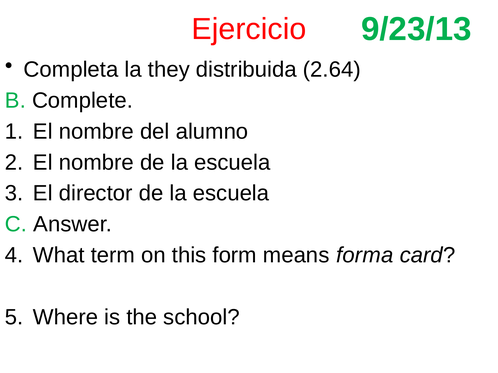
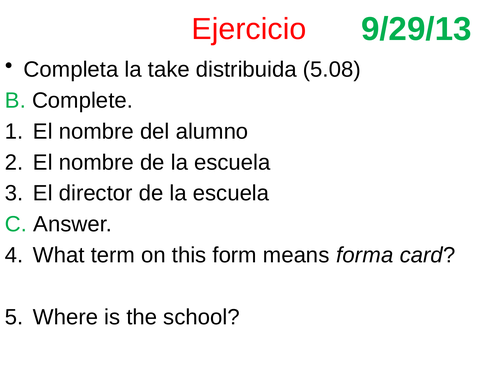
9/23/13: 9/23/13 -> 9/29/13 (416, 29)
they: they -> take (169, 70)
2.64: 2.64 -> 5.08 (332, 70)
